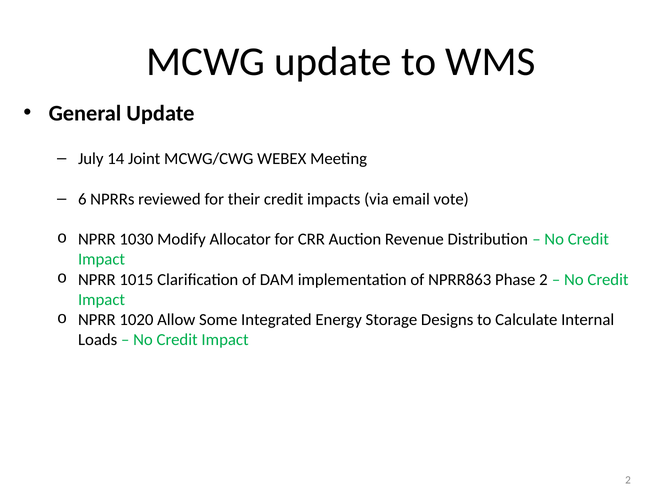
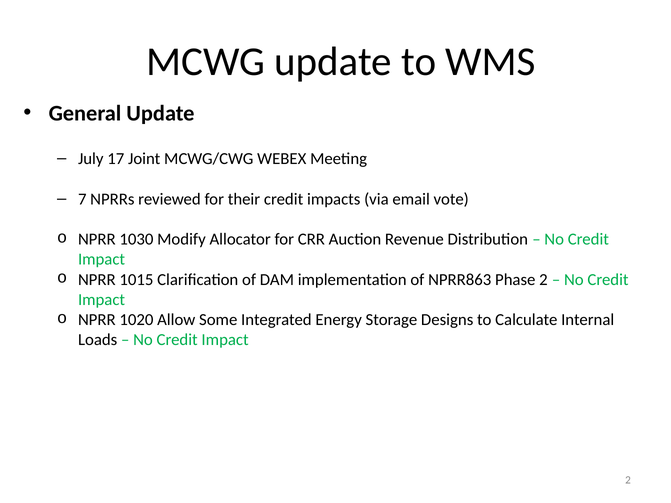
14: 14 -> 17 (116, 159)
6: 6 -> 7 (82, 199)
